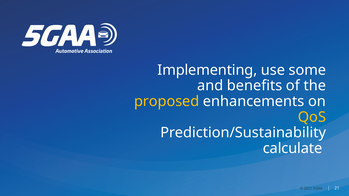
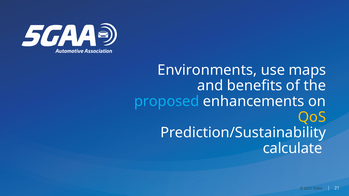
Implementing: Implementing -> Environments (207, 70)
some: some -> maps (307, 70)
proposed colour: yellow -> light blue (167, 102)
